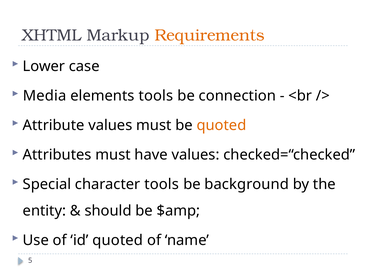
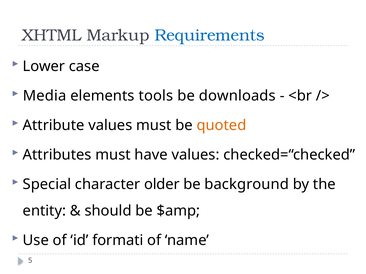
Requirements colour: orange -> blue (210, 35)
connection: connection -> downloads (237, 96)
character tools: tools -> older (162, 185)
id quoted: quoted -> formati (118, 241)
